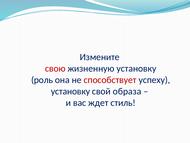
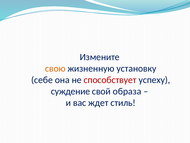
свою colour: red -> orange (55, 68)
роль: роль -> себе (42, 80)
установку: установку -> суждение (70, 91)
